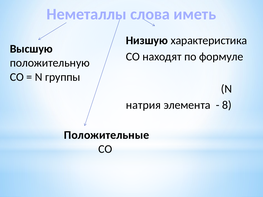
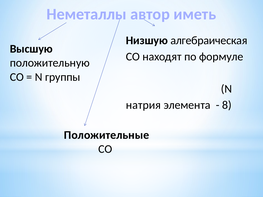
слова: слова -> автор (150, 14)
характеристика: характеристика -> алгебраическая (209, 41)
